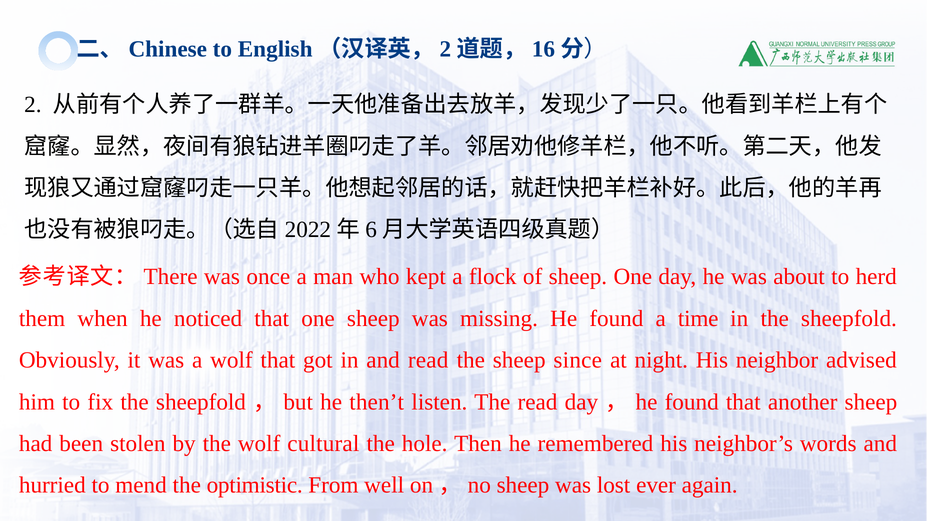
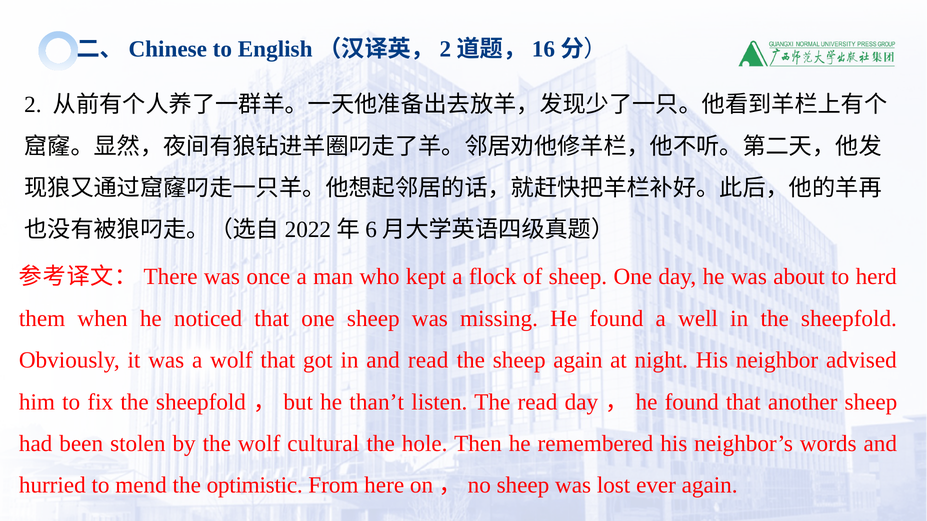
time: time -> well (698, 319)
sheep since: since -> again (578, 361)
then’t: then’t -> than’t (377, 402)
well: well -> here (384, 486)
